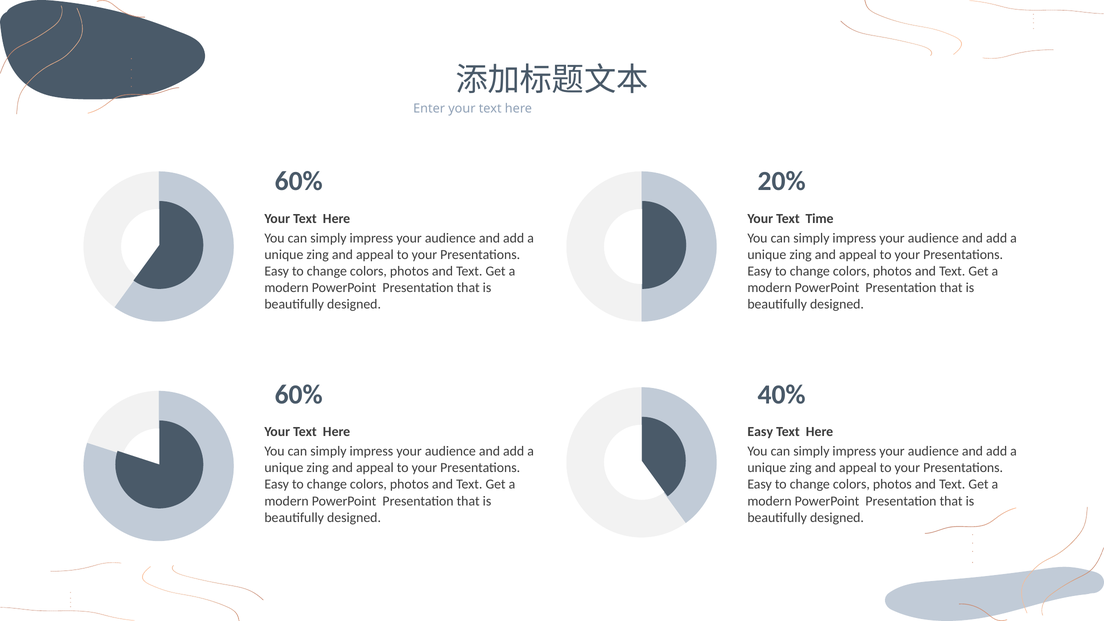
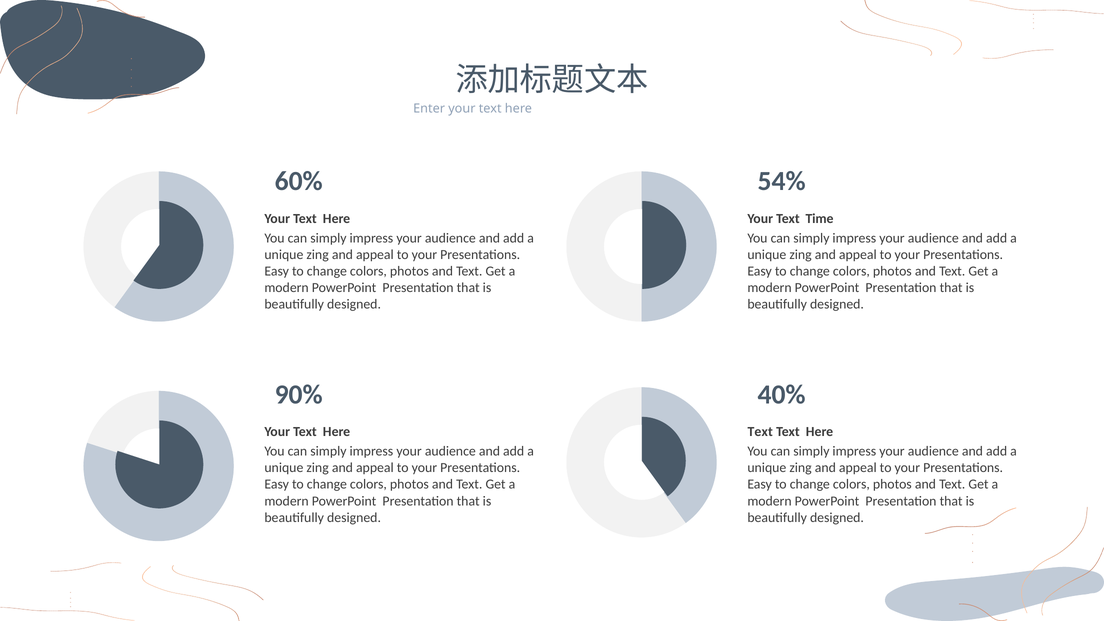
20%: 20% -> 54% (782, 181)
60%: 60% -> 90% (299, 395)
Easy: Easy -> Text (760, 432)
